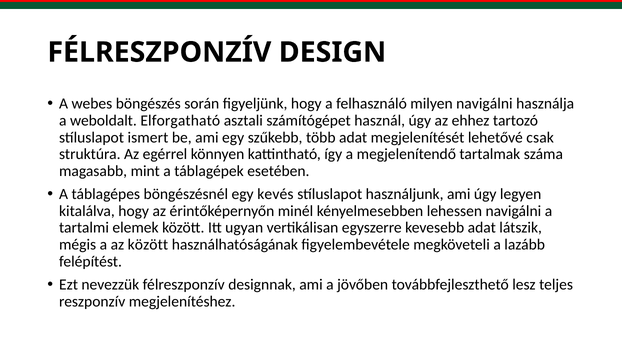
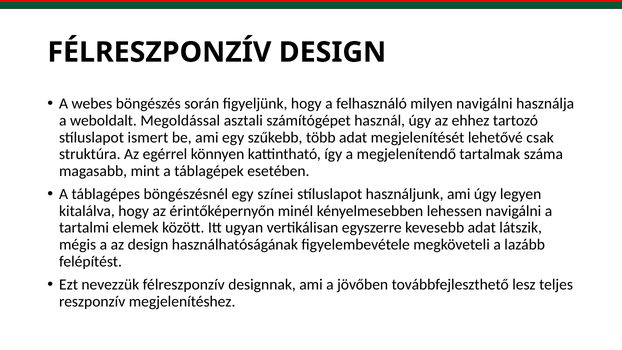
Elforgatható: Elforgatható -> Megoldással (180, 121)
kevés: kevés -> színei (275, 194)
az között: között -> design (148, 245)
